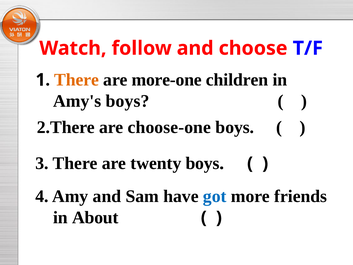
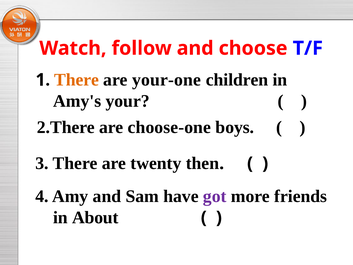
more-one: more-one -> your-one (166, 80)
Amy's boys: boys -> your (128, 101)
twenty boys: boys -> then (202, 163)
got colour: blue -> purple (215, 196)
